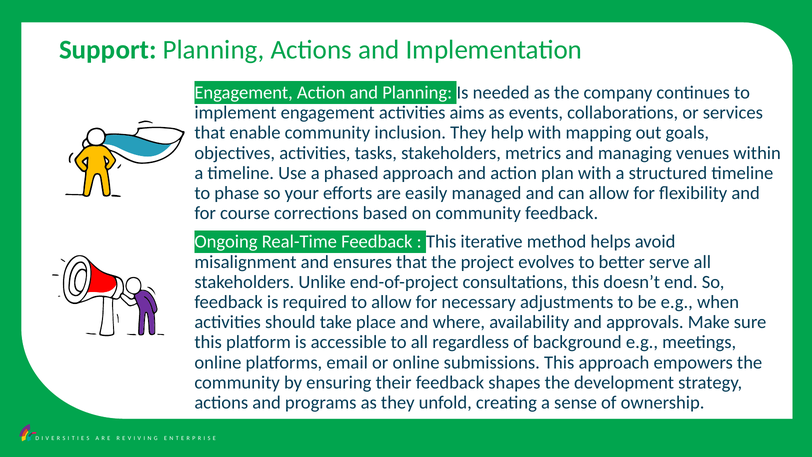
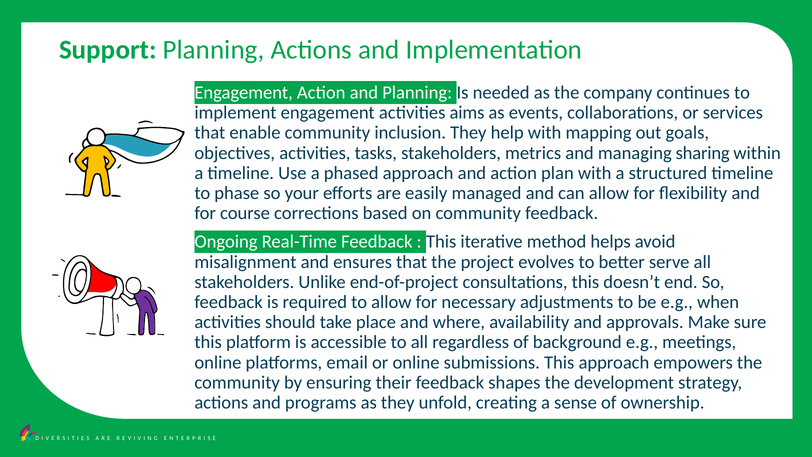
venues: venues -> sharing (703, 153)
